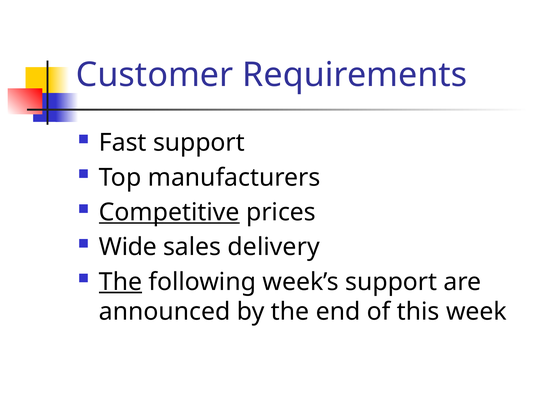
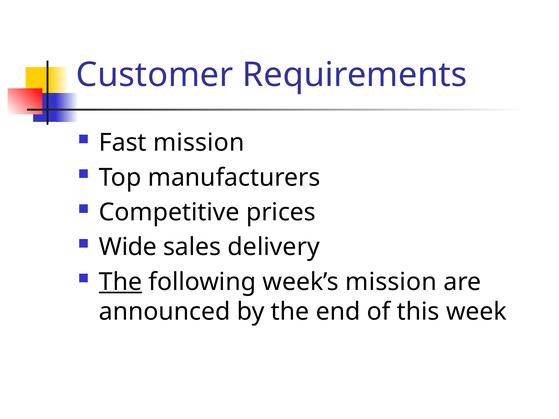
Fast support: support -> mission (199, 143)
Competitive underline: present -> none (169, 212)
week’s support: support -> mission (391, 282)
